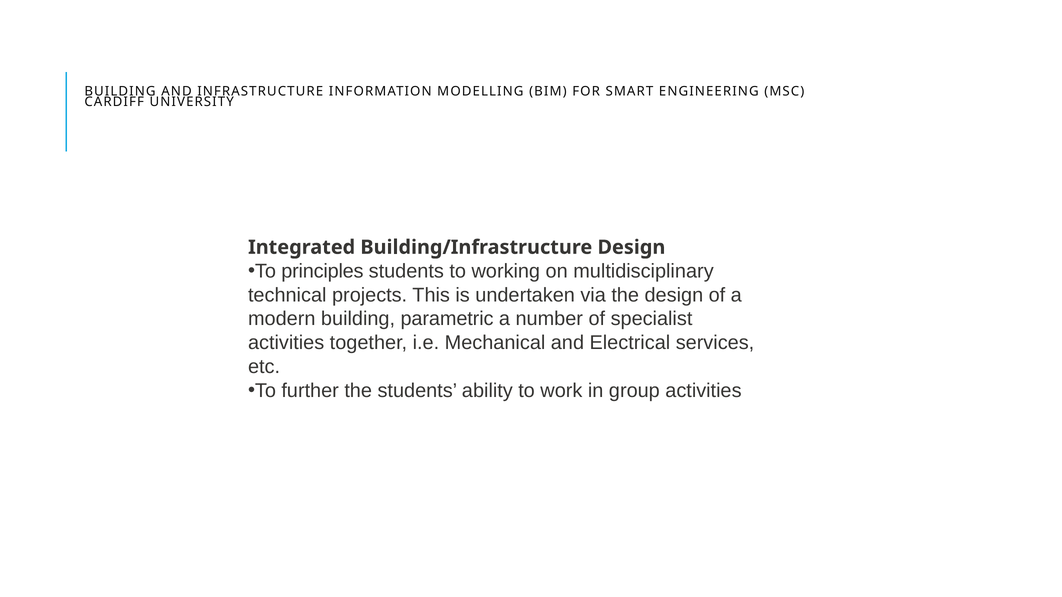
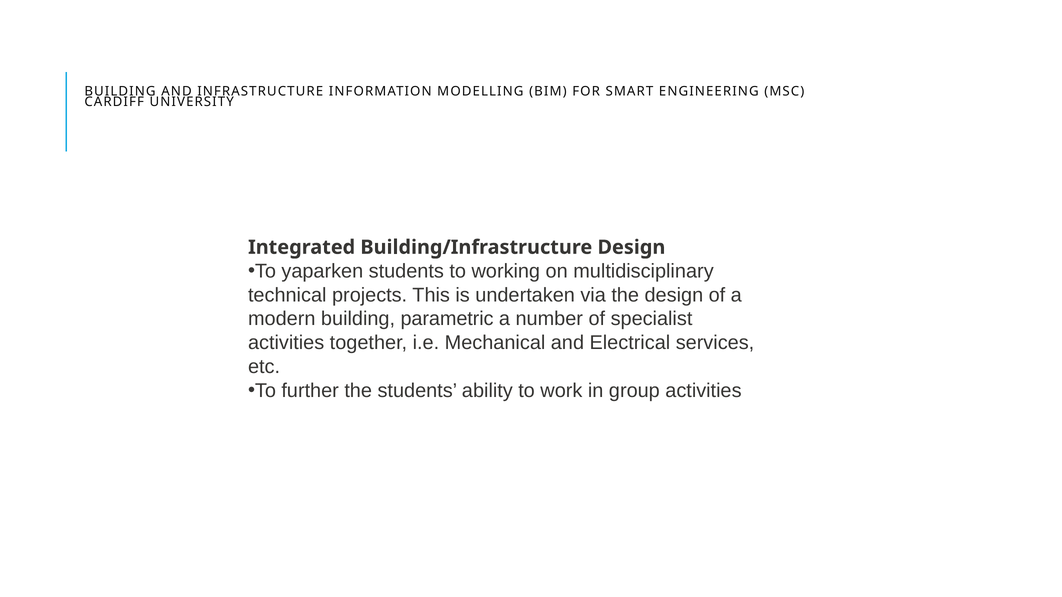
principles: principles -> yaparken (322, 271)
